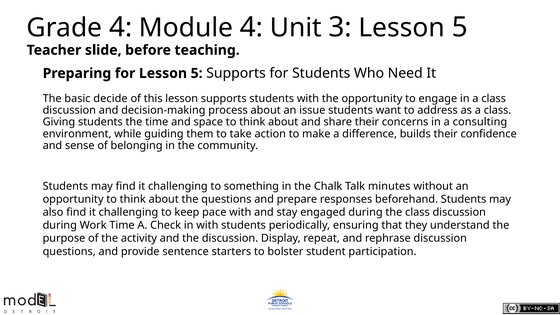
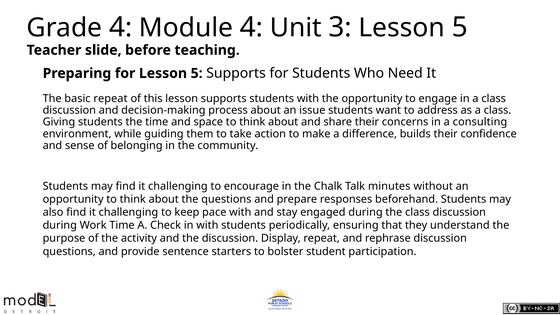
basic decide: decide -> repeat (111, 99)
something: something -> encourage (251, 186)
